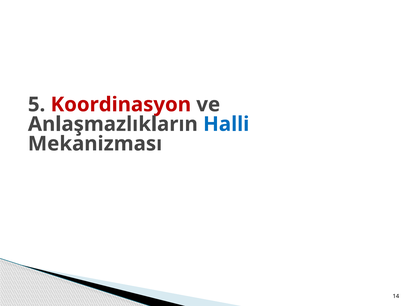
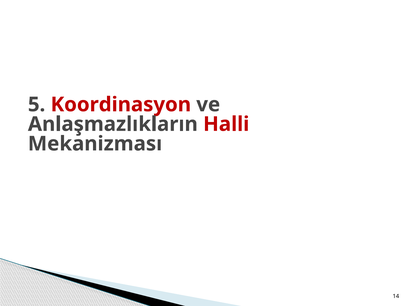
Halli colour: blue -> red (226, 124)
